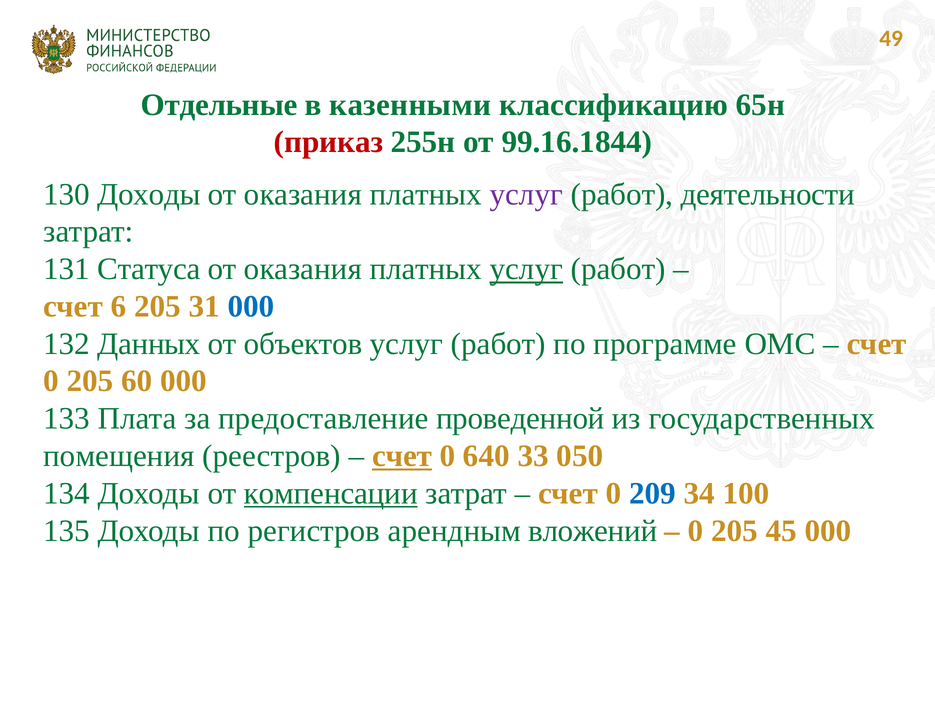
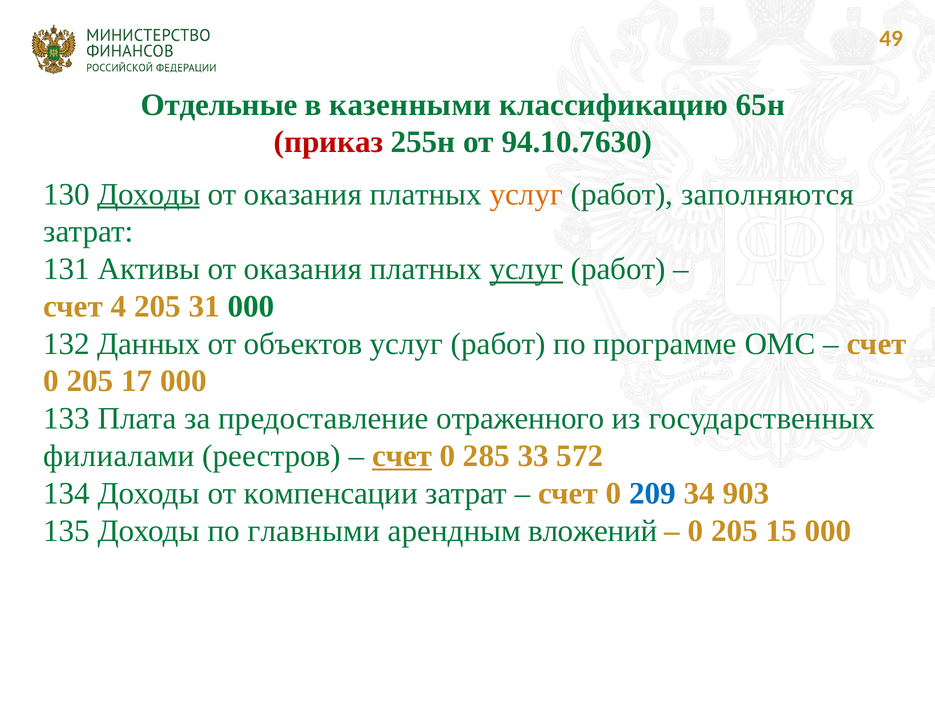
99.16.1844: 99.16.1844 -> 94.10.7630 (577, 142)
Доходы underline: none -> present (149, 194)
услуг colour: purple -> orange (526, 194)
деятельности: деятельности -> заполняются (768, 194)
Статуса: Статуса -> Активы (149, 269)
6: 6 -> 4 (119, 307)
000 colour: blue -> green (251, 307)
60: 60 -> 17 (137, 381)
проведенной: проведенной -> отраженного (520, 419)
помещения: помещения -> филиалами (119, 456)
640: 640 -> 285 (486, 456)
050: 050 -> 572 (580, 456)
компенсации underline: present -> none (331, 494)
100: 100 -> 903 (746, 494)
регистров: регистров -> главными (314, 531)
45: 45 -> 15 (781, 531)
